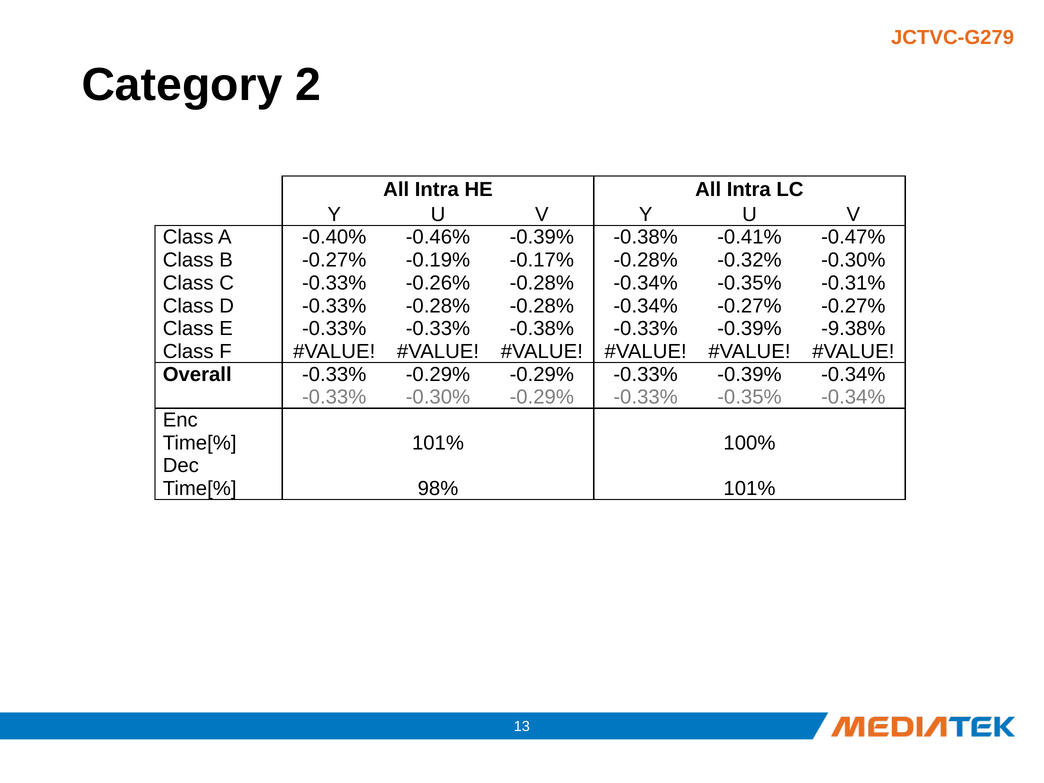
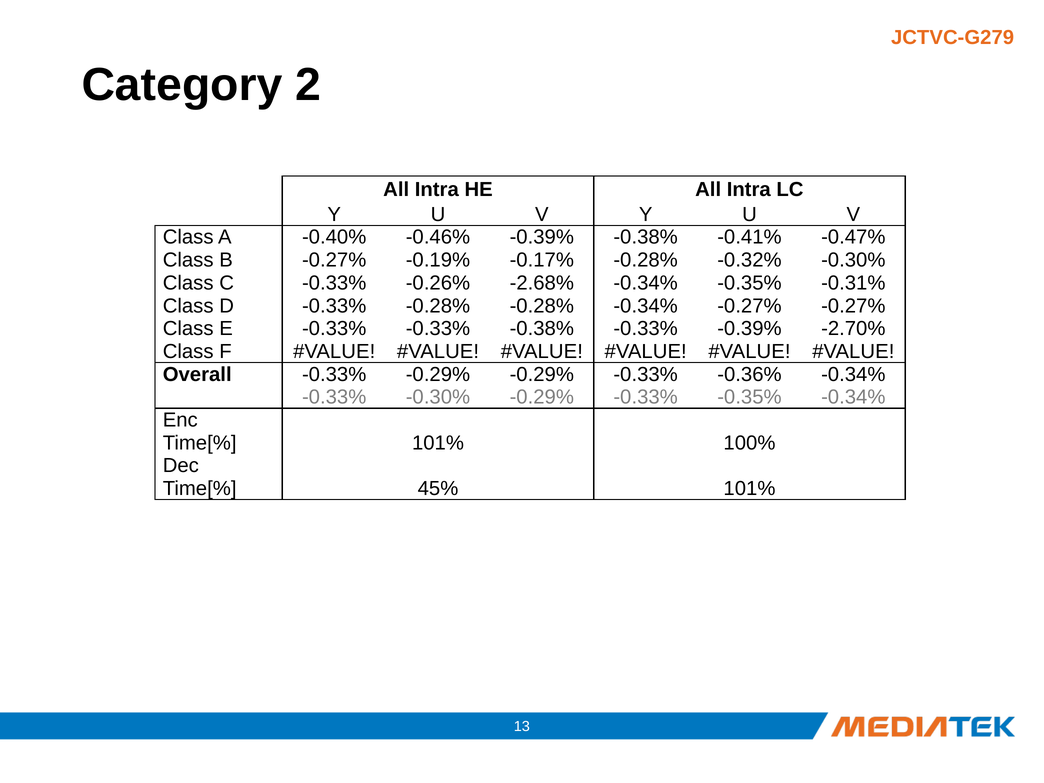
-0.26% -0.28%: -0.28% -> -2.68% (542, 283)
-9.38%: -9.38% -> -2.70% (853, 329)
-0.29% -0.33% -0.39%: -0.39% -> -0.36% (749, 374)
98%: 98% -> 45% (438, 489)
